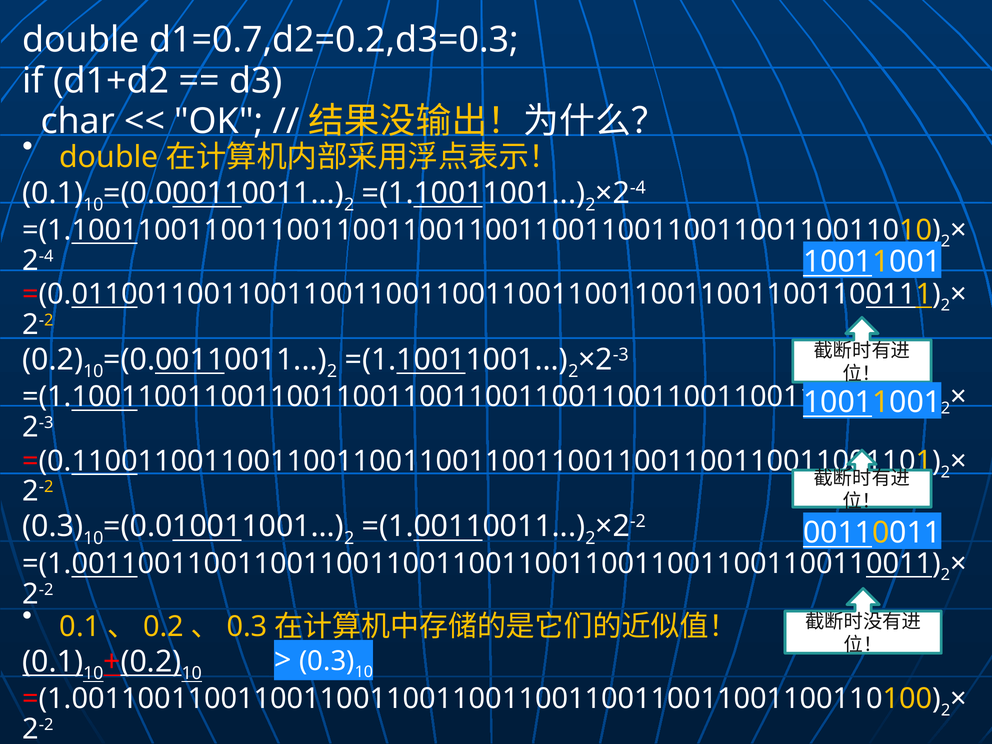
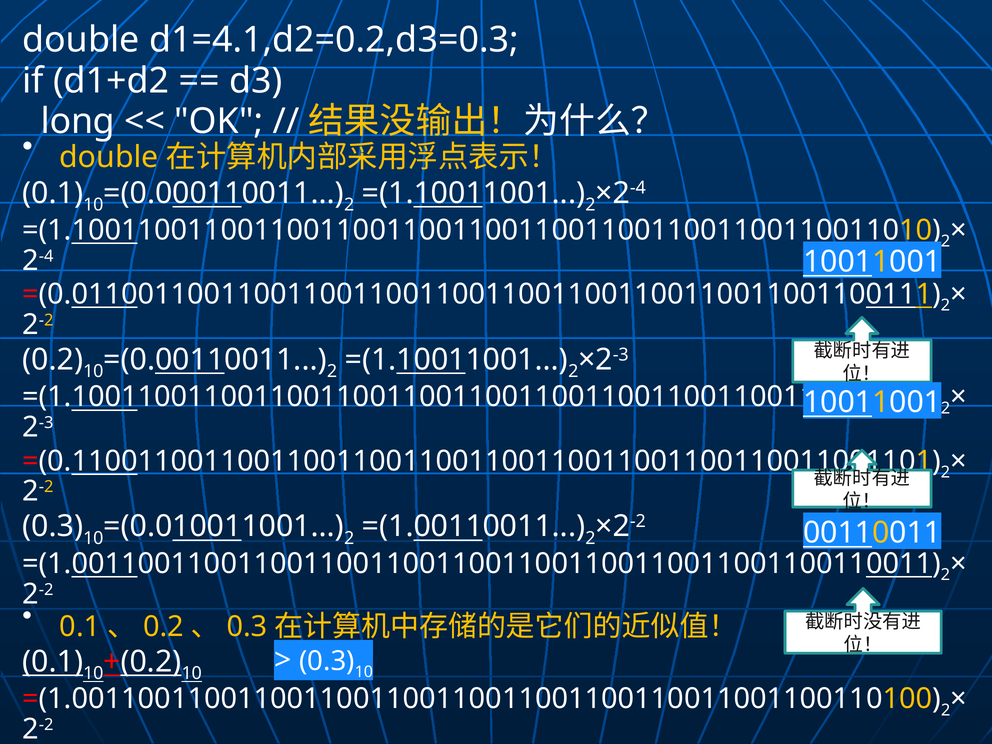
d1=0.7,d2=0.2,d3=0.3: d1=0.7,d2=0.2,d3=0.3 -> d1=4.1,d2=0.2,d3=0.3 (334, 40)
char: char -> long (78, 121)
